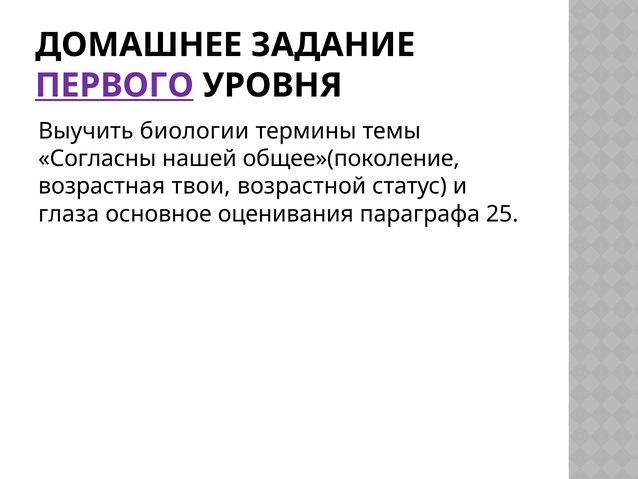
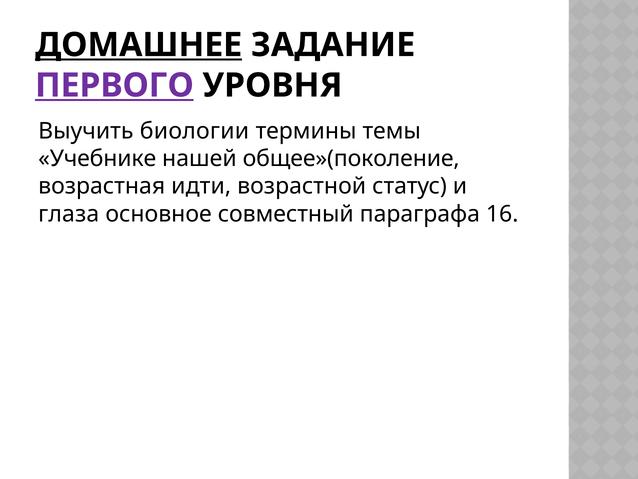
ДОМАШНЕЕ underline: none -> present (139, 45)
Согласны: Согласны -> Учебнике (97, 159)
твои: твои -> идти (201, 186)
оценивания: оценивания -> совместный (286, 214)
25: 25 -> 16 (502, 214)
